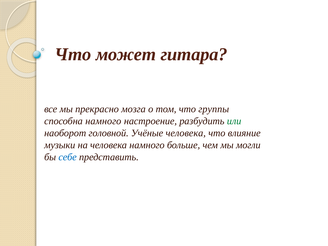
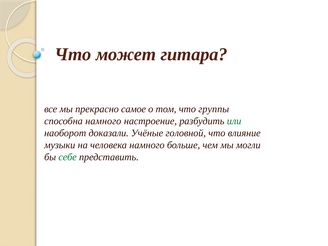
мозга: мозга -> самое (134, 109)
головной: головной -> доказали (109, 133)
Учёные человека: человека -> головной (186, 133)
себе colour: blue -> green (68, 157)
